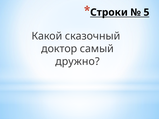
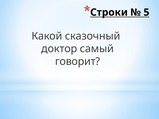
дружно: дружно -> говорит (78, 62)
